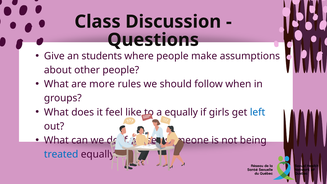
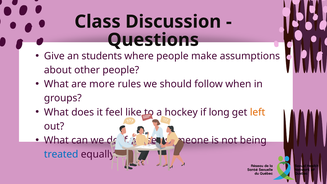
equally: equally -> hockey (181, 112)
girls: girls -> long (219, 112)
left colour: blue -> orange (258, 112)
